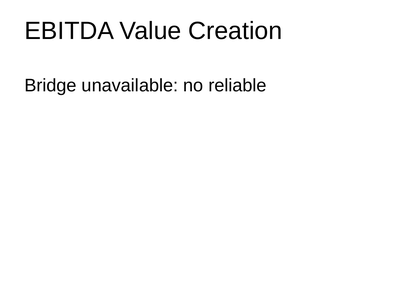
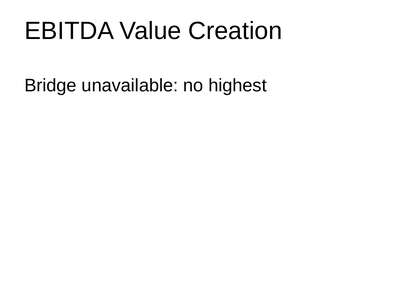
reliable: reliable -> highest (238, 85)
